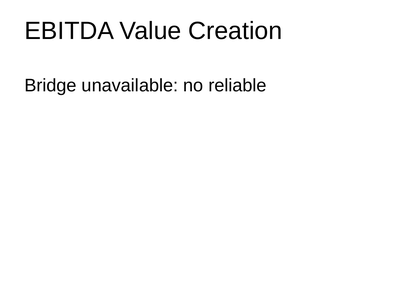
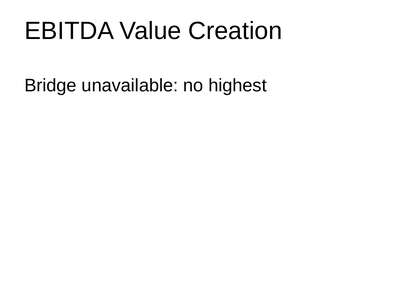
reliable: reliable -> highest (238, 85)
